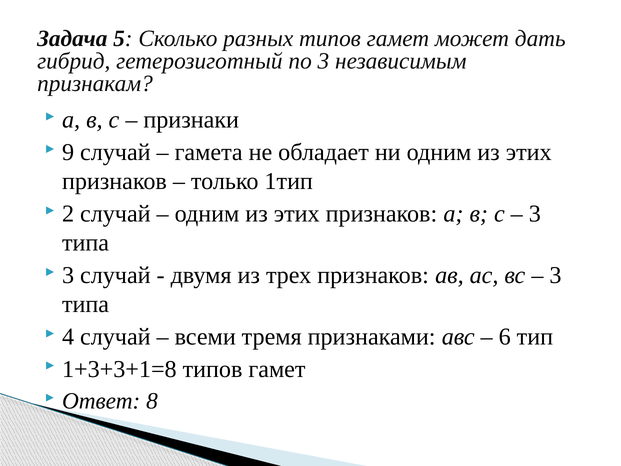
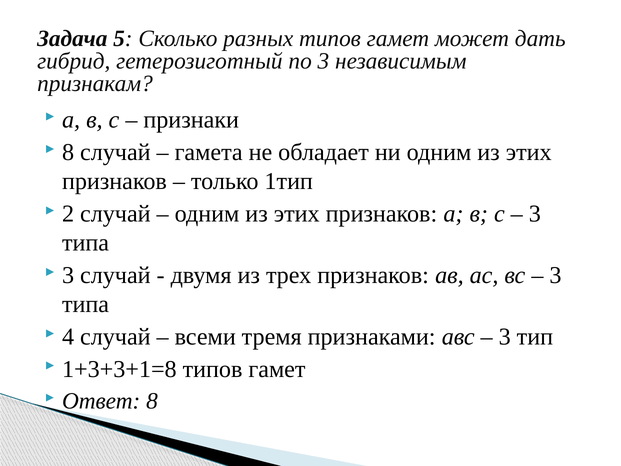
9: 9 -> 8 (68, 152)
6: 6 -> 3 (505, 337)
